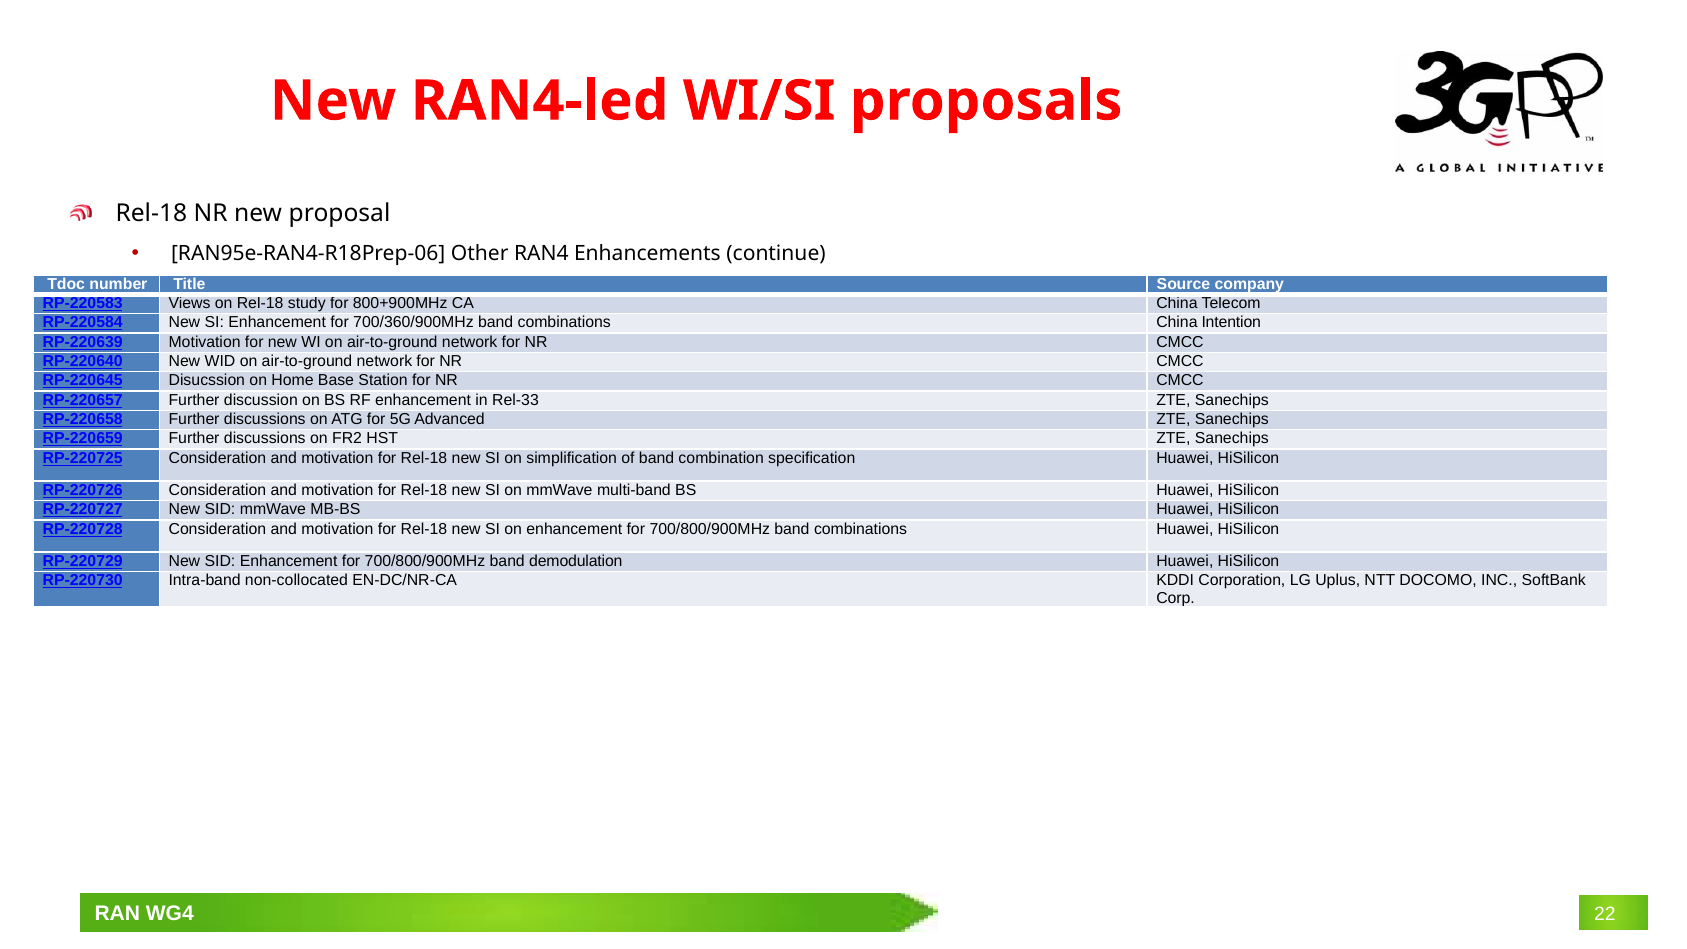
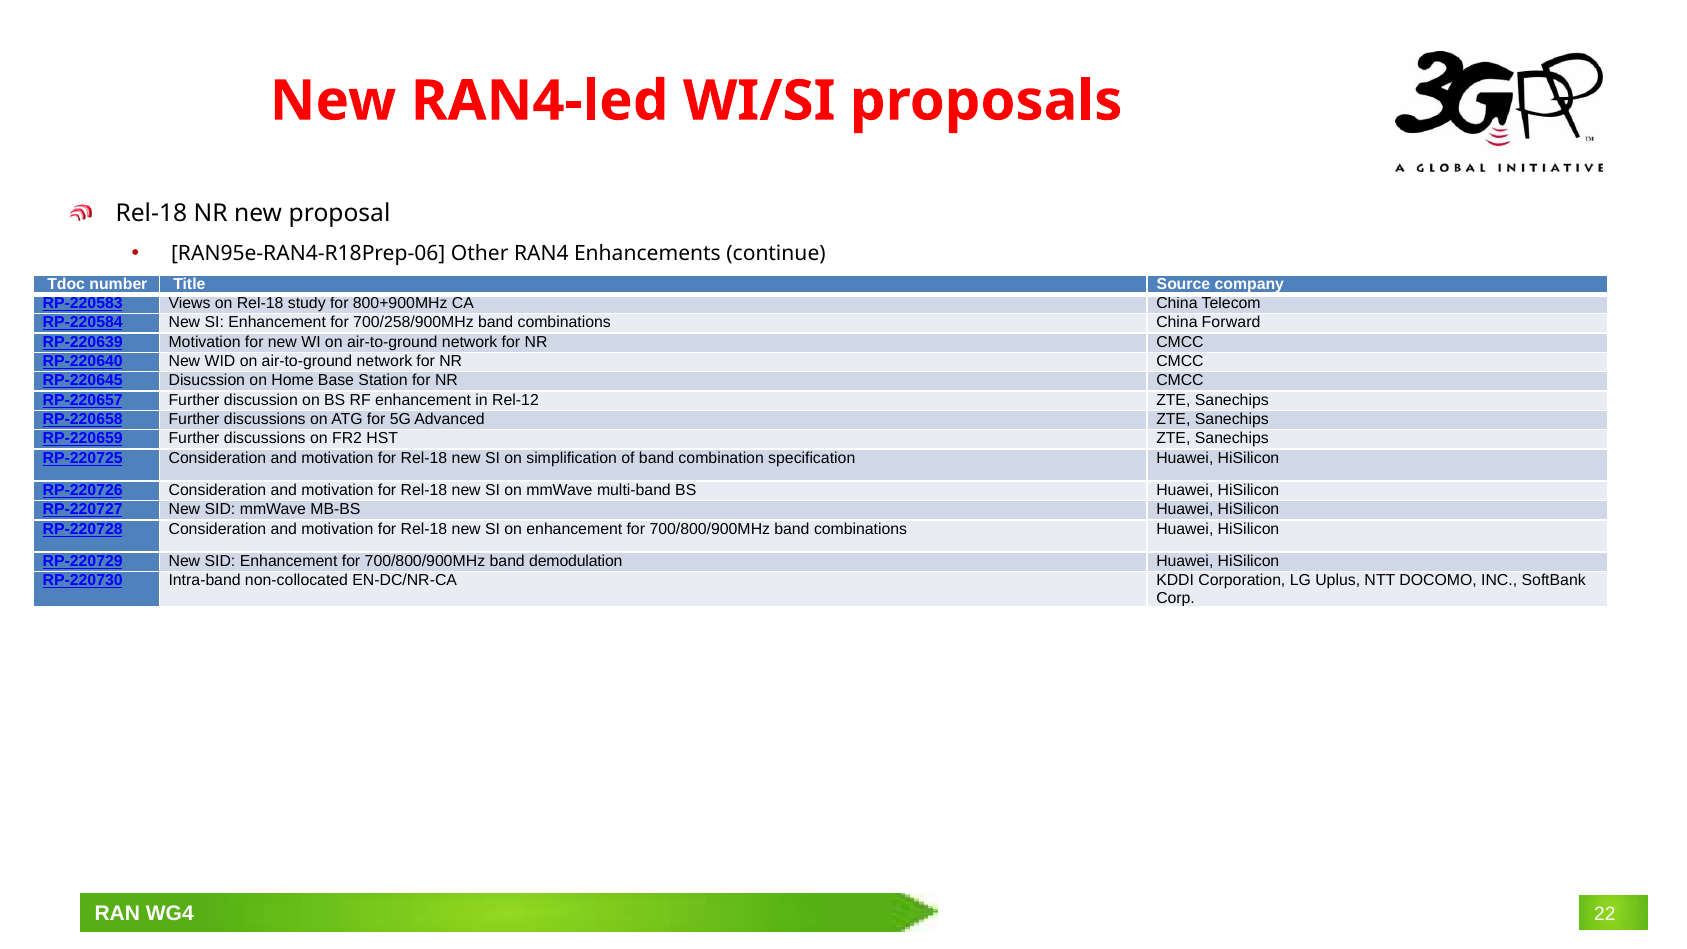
700/360/900MHz: 700/360/900MHz -> 700/258/900MHz (413, 323)
Intention: Intention -> Forward (1231, 323)
Rel-33: Rel-33 -> Rel-12 (516, 400)
